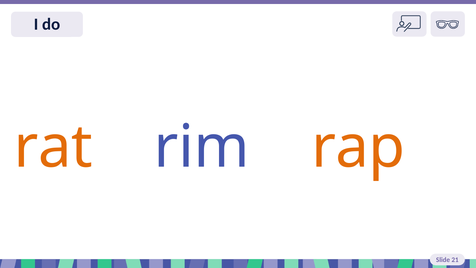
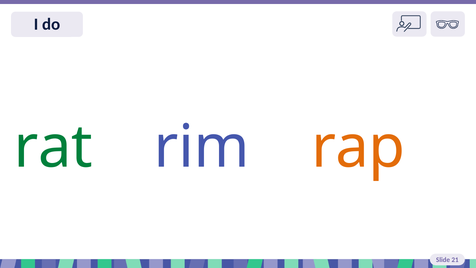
rat colour: orange -> green (53, 147)
